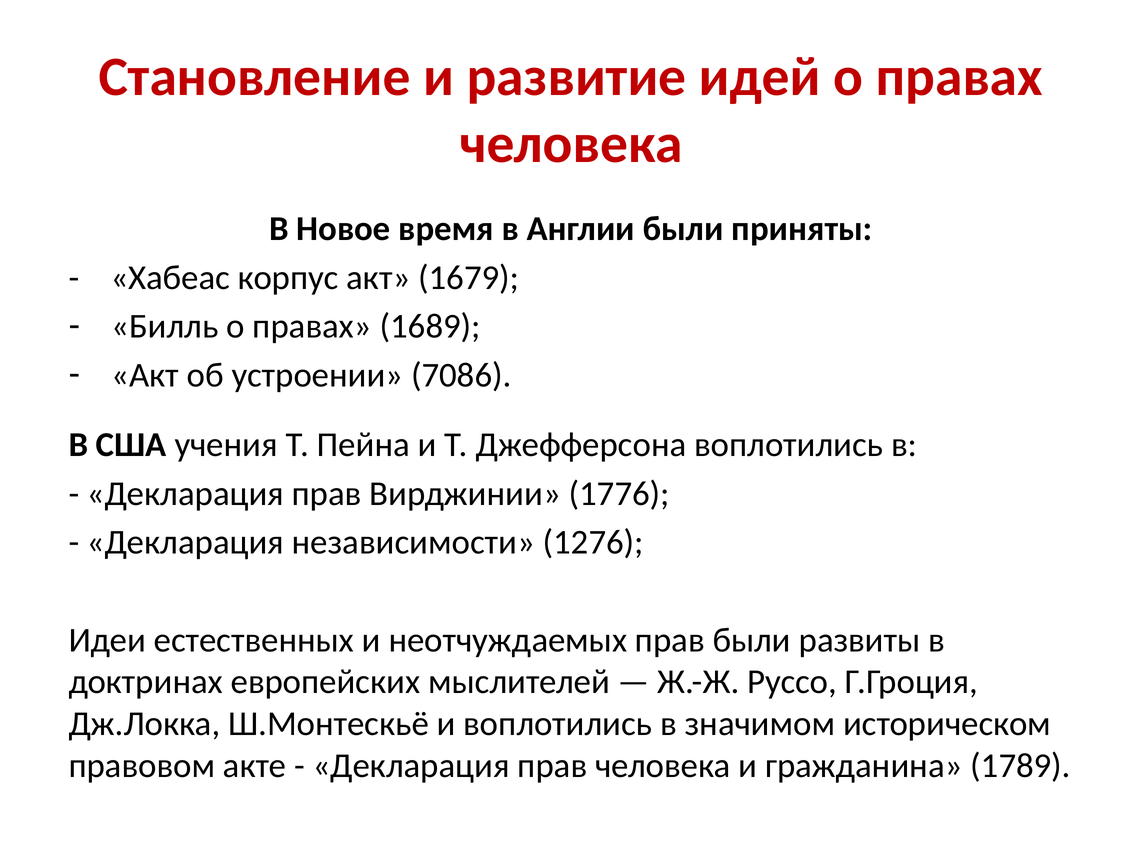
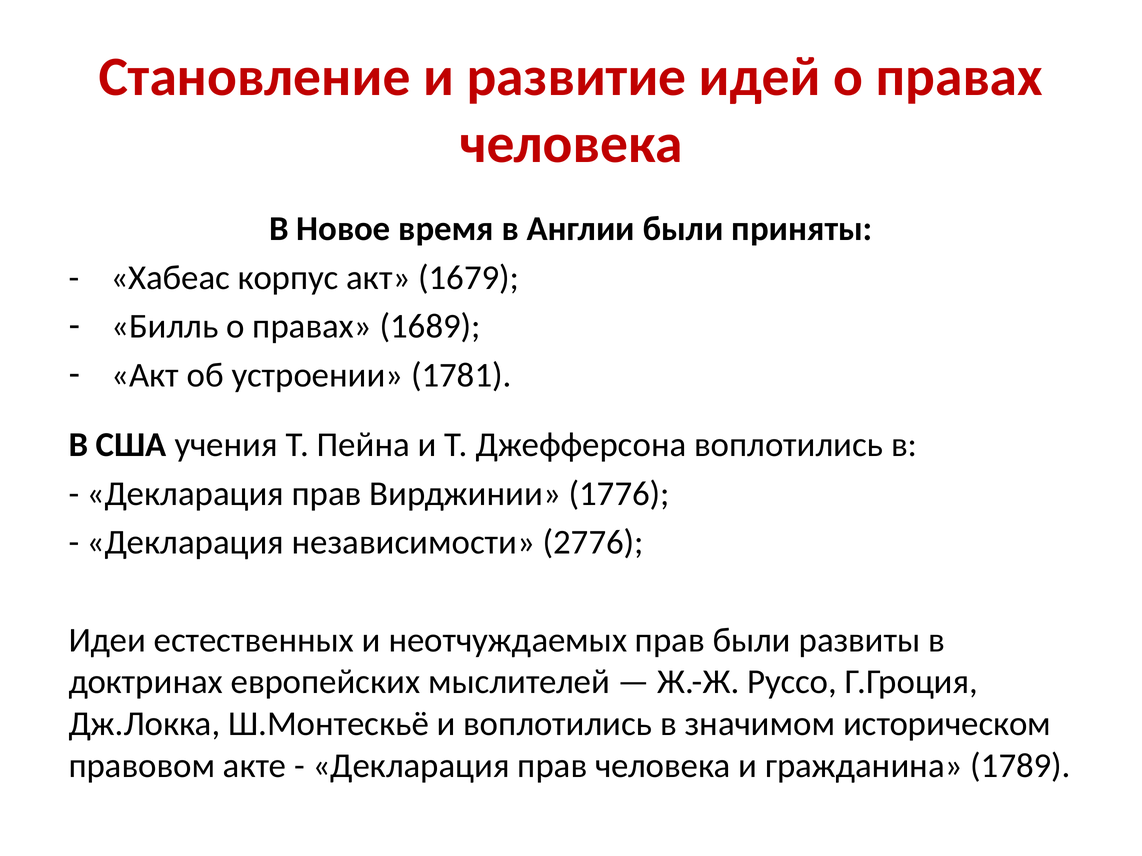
7086: 7086 -> 1781 (461, 375)
1276: 1276 -> 2776 (593, 543)
